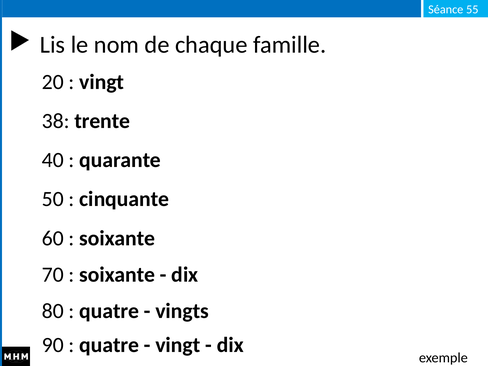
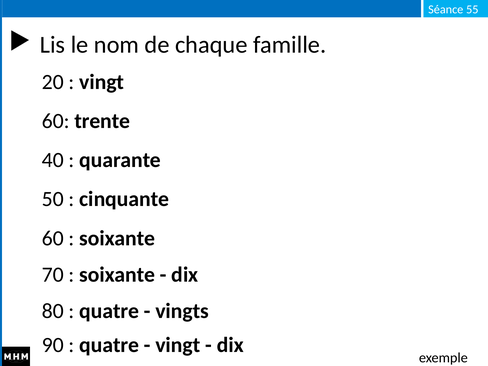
38: 38 -> 60 (56, 121)
